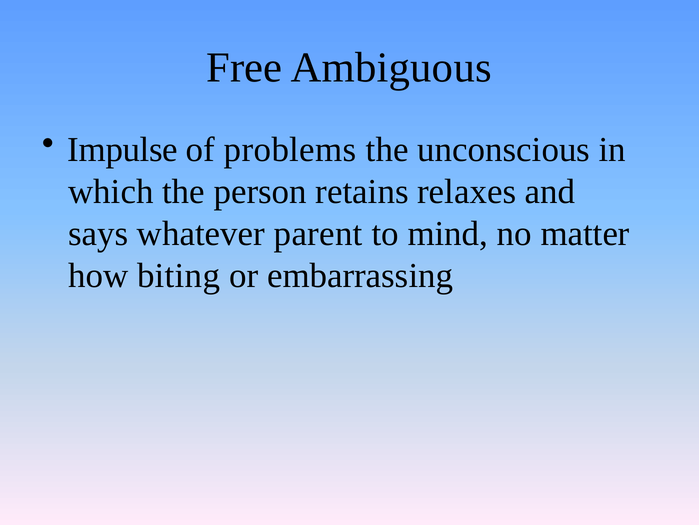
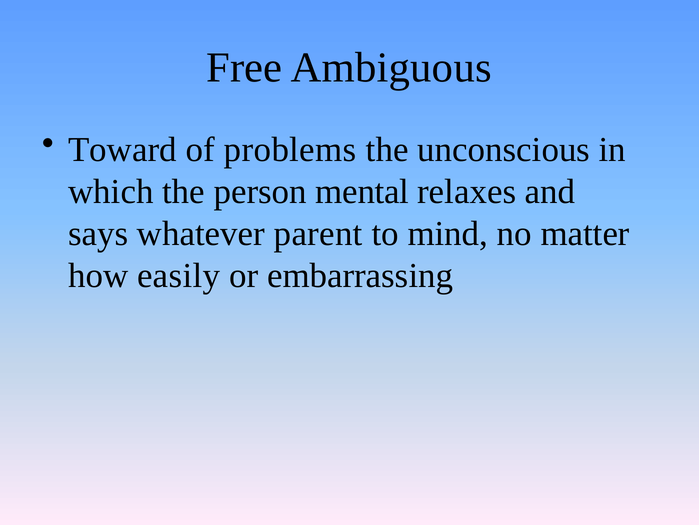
Impulse: Impulse -> Toward (122, 149)
retains: retains -> mental (362, 191)
biting: biting -> easily (179, 275)
